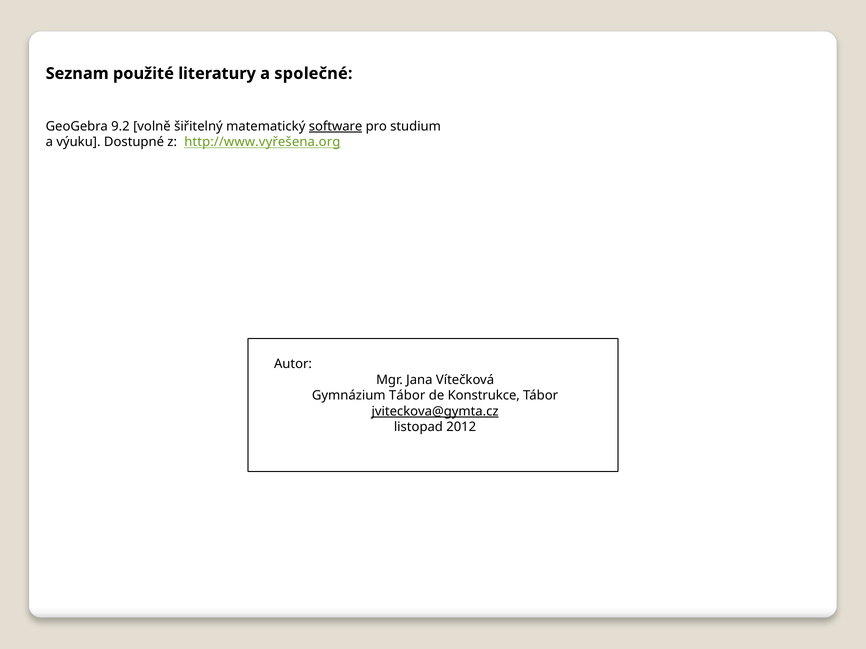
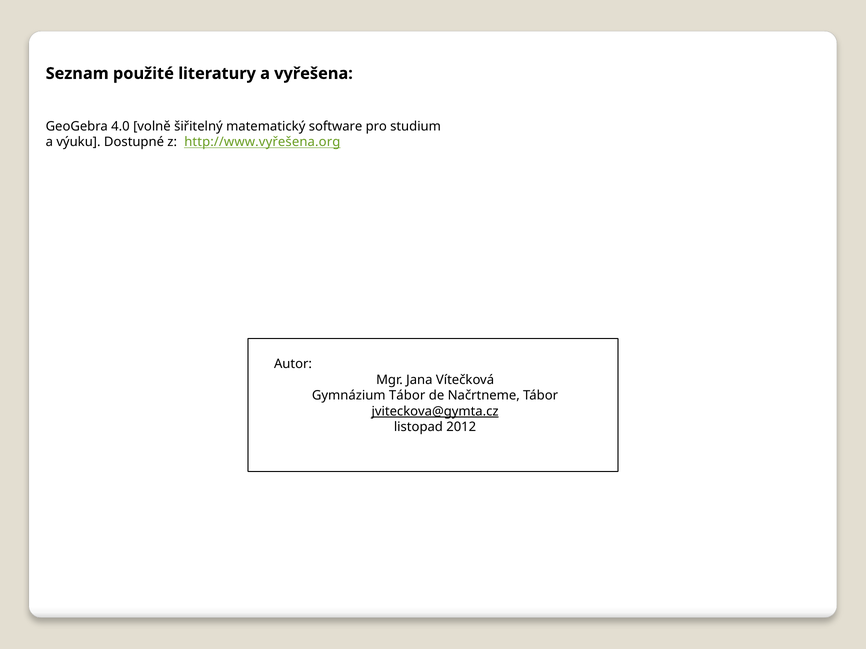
společné: společné -> vyřešena (313, 74)
9.2: 9.2 -> 4.0 (120, 126)
software underline: present -> none (336, 126)
Konstrukce: Konstrukce -> Načrtneme (484, 396)
